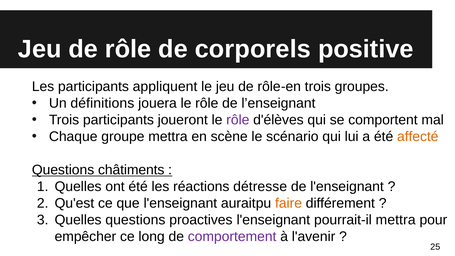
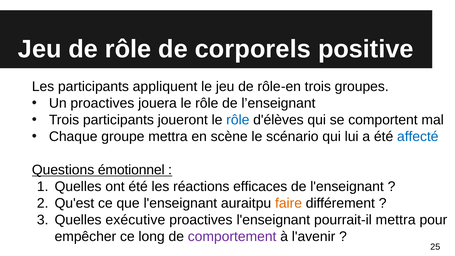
Un définitions: définitions -> proactives (102, 103)
rôle colour: purple -> blue (238, 120)
affecté colour: orange -> blue (418, 137)
châtiments: châtiments -> émotionnel (131, 170)
détresse: détresse -> efficaces (260, 187)
Quelles questions: questions -> exécutive (135, 220)
